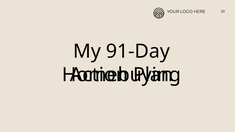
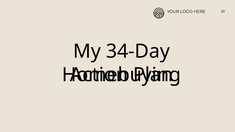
91-Day: 91-Day -> 34-Day (138, 51)
